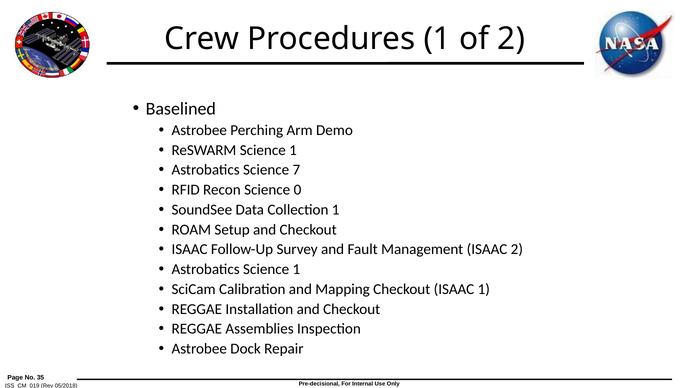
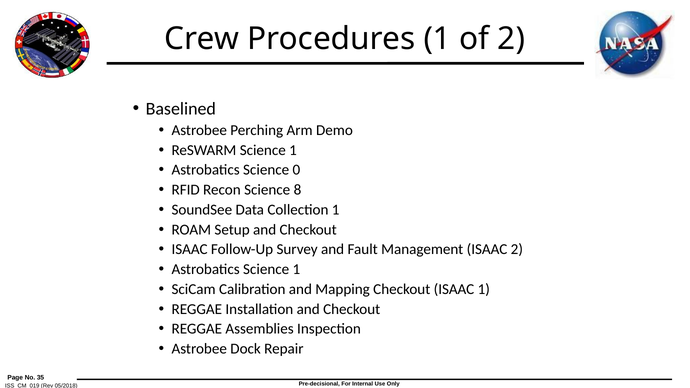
7: 7 -> 0 (296, 170)
0: 0 -> 8 (297, 190)
